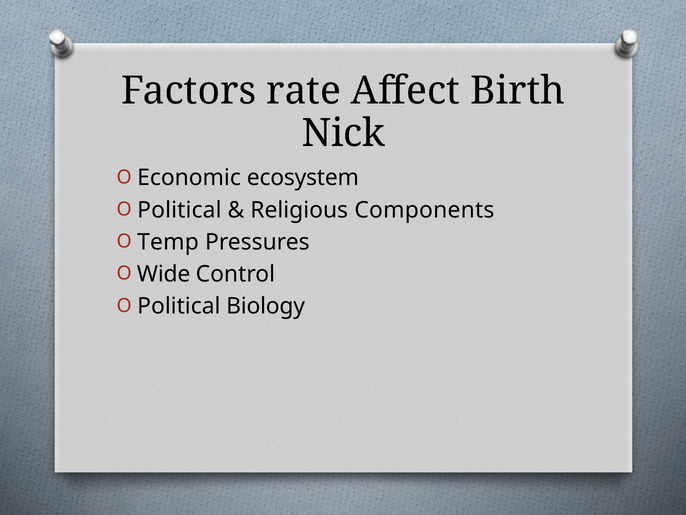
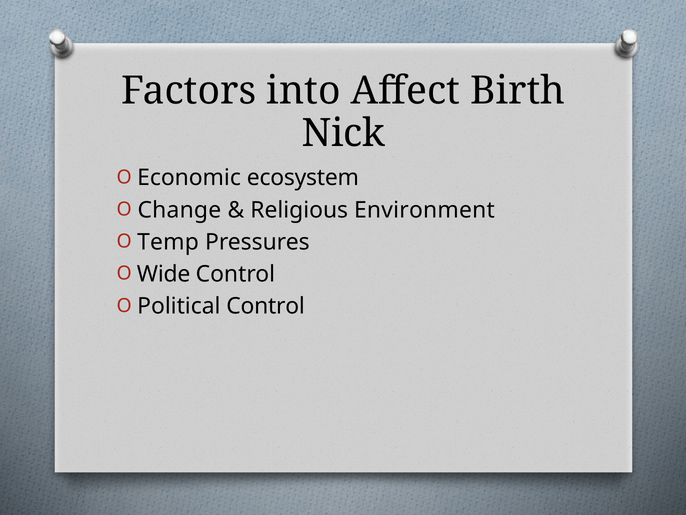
rate: rate -> into (304, 91)
Political: Political -> Change (179, 210)
Components: Components -> Environment (424, 210)
Political Biology: Biology -> Control (266, 306)
